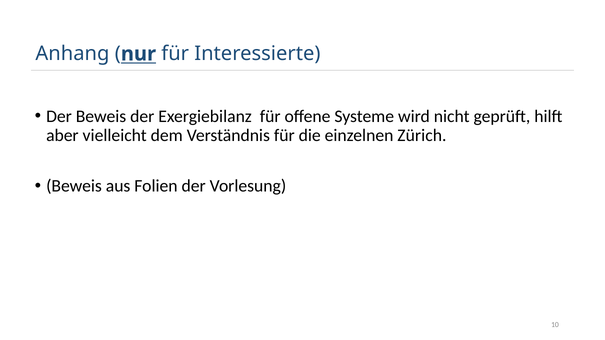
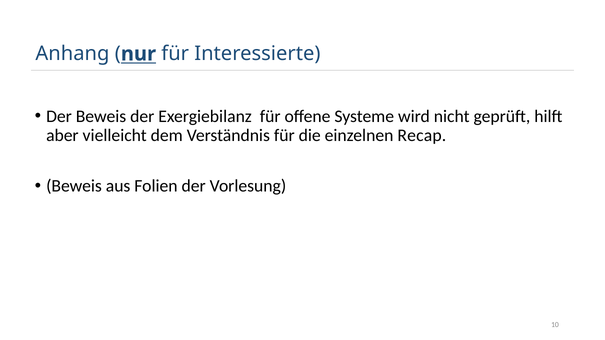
Zürich: Zürich -> Recap (422, 135)
